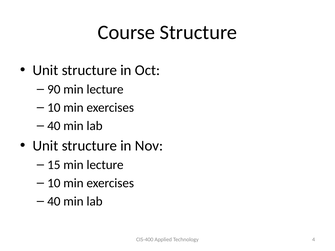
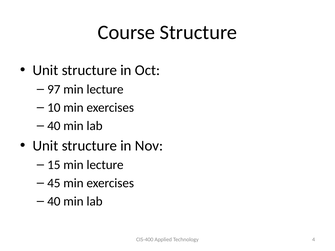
90: 90 -> 97 (54, 89)
10: 10 -> 45 (54, 183)
